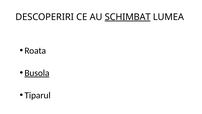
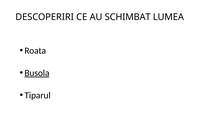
SCHIMBAT underline: present -> none (128, 17)
